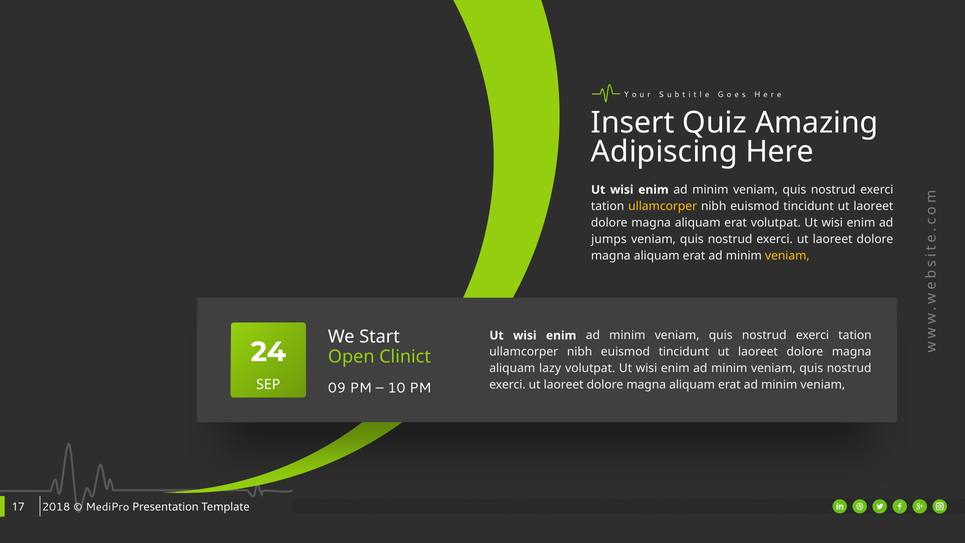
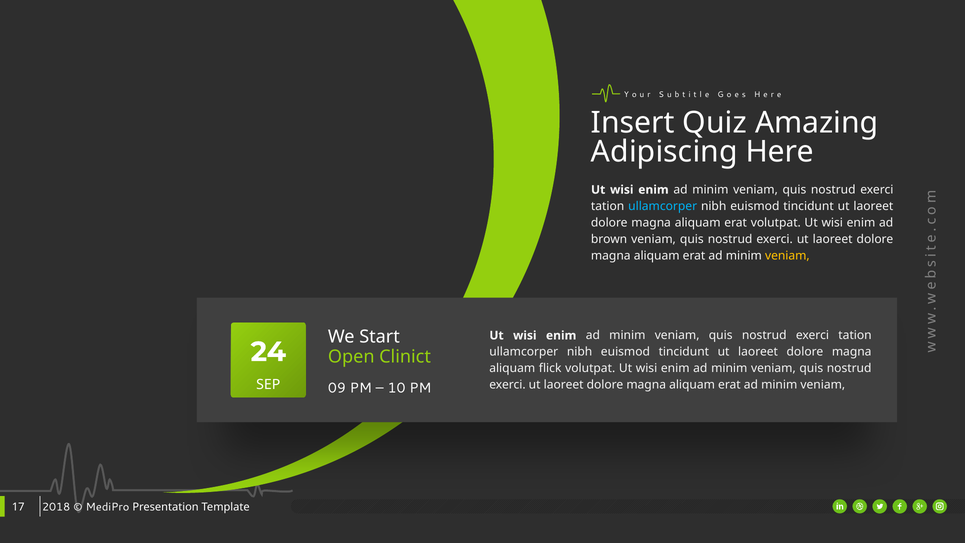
ullamcorper colour: yellow -> light blue (663, 206)
jumps: jumps -> brown (609, 239)
lazy: lazy -> flick (550, 368)
